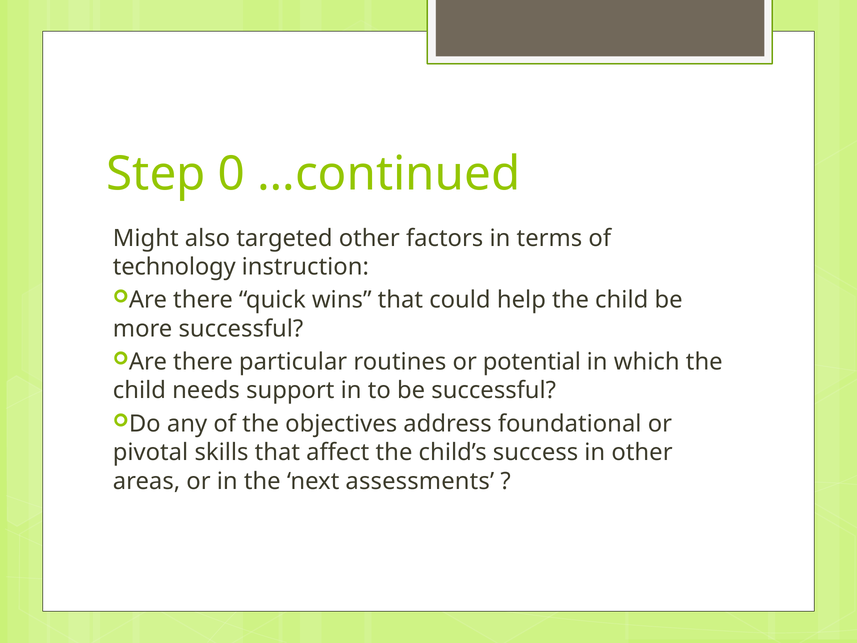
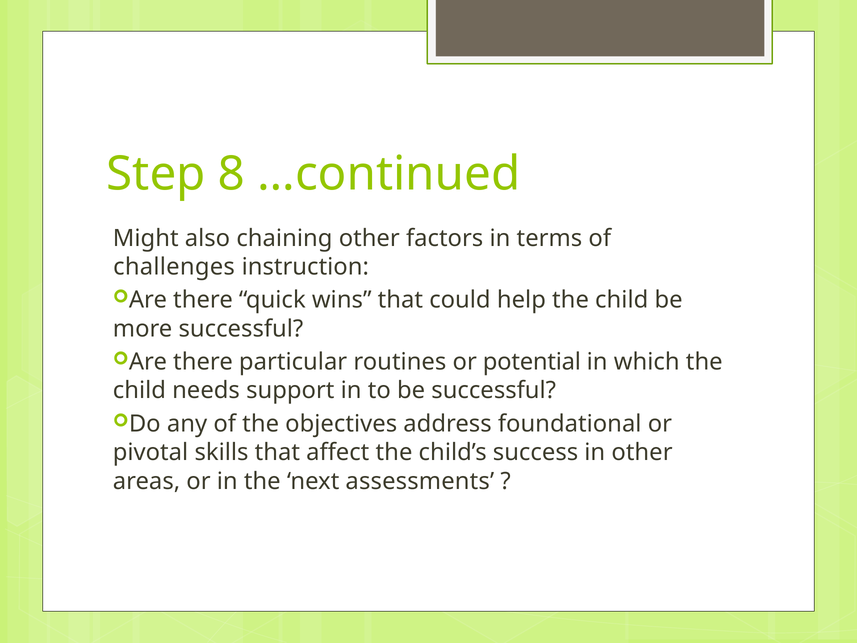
0: 0 -> 8 (232, 174)
targeted: targeted -> chaining (284, 238)
technology: technology -> challenges (174, 267)
